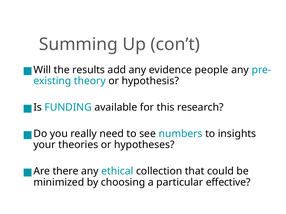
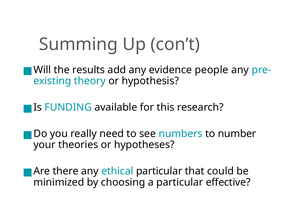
insights: insights -> number (237, 134)
ethical collection: collection -> particular (159, 172)
